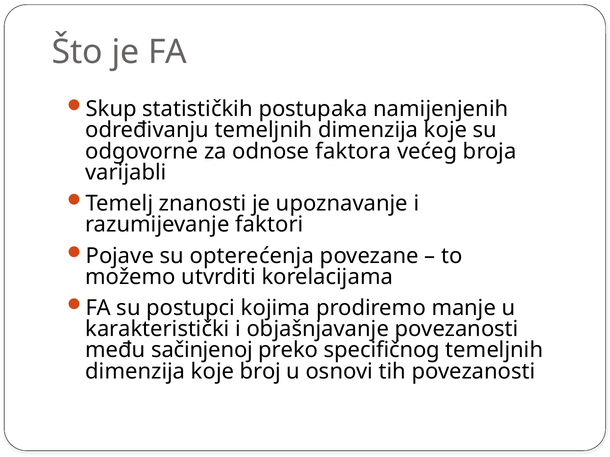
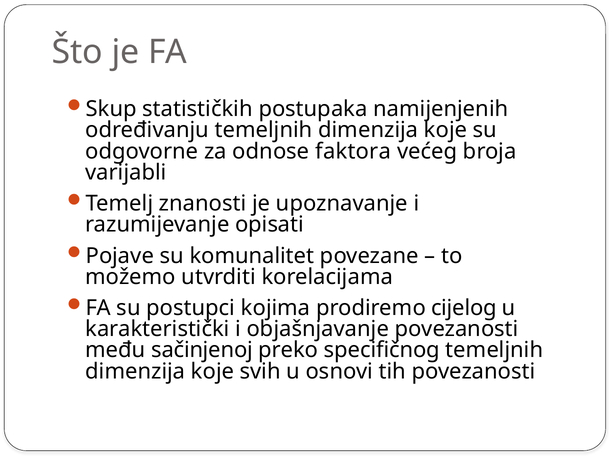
faktori: faktori -> opisati (270, 225)
opterećenja: opterećenja -> komunalitet (252, 256)
manje: manje -> cijelog (464, 308)
broj: broj -> svih (260, 372)
